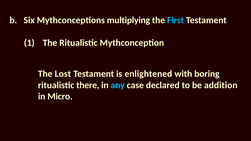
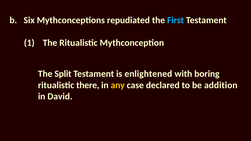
multiplying: multiplying -> repudiated (128, 20)
Lost: Lost -> Split (63, 74)
any colour: light blue -> yellow (118, 85)
Micro: Micro -> David (60, 97)
